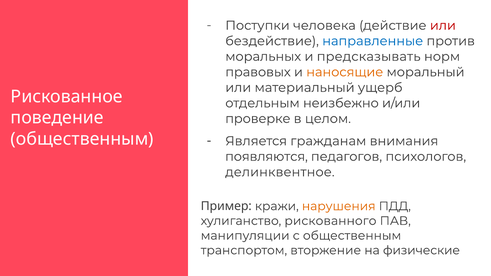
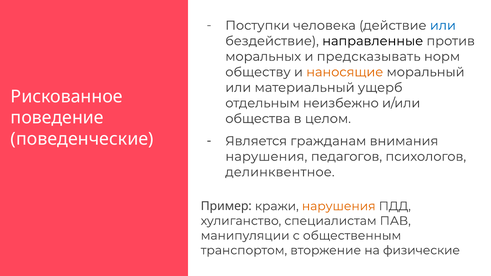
или colour: red -> blue (443, 25)
направленные colour: blue -> black (373, 41)
правовых: правовых -> обществу (258, 72)
проверке: проверке -> общества (258, 119)
общественным: общественным -> поведенческие (82, 139)
появляются: появляются -> нарушения (266, 157)
рискованного: рискованного -> специалистам (330, 221)
